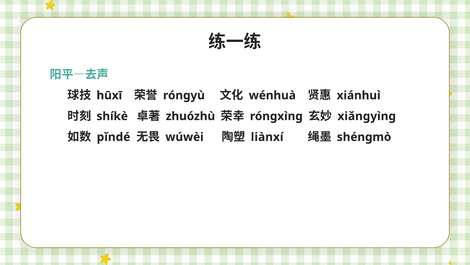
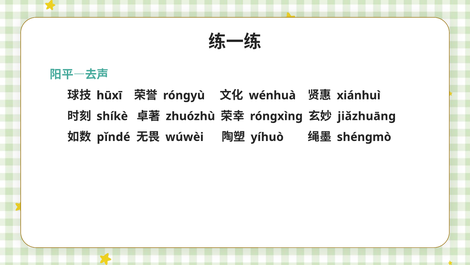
xiǎngyìng: xiǎngyìng -> jiǎzhuāng (367, 116)
liànxí: liànxí -> yíhuò (267, 137)
